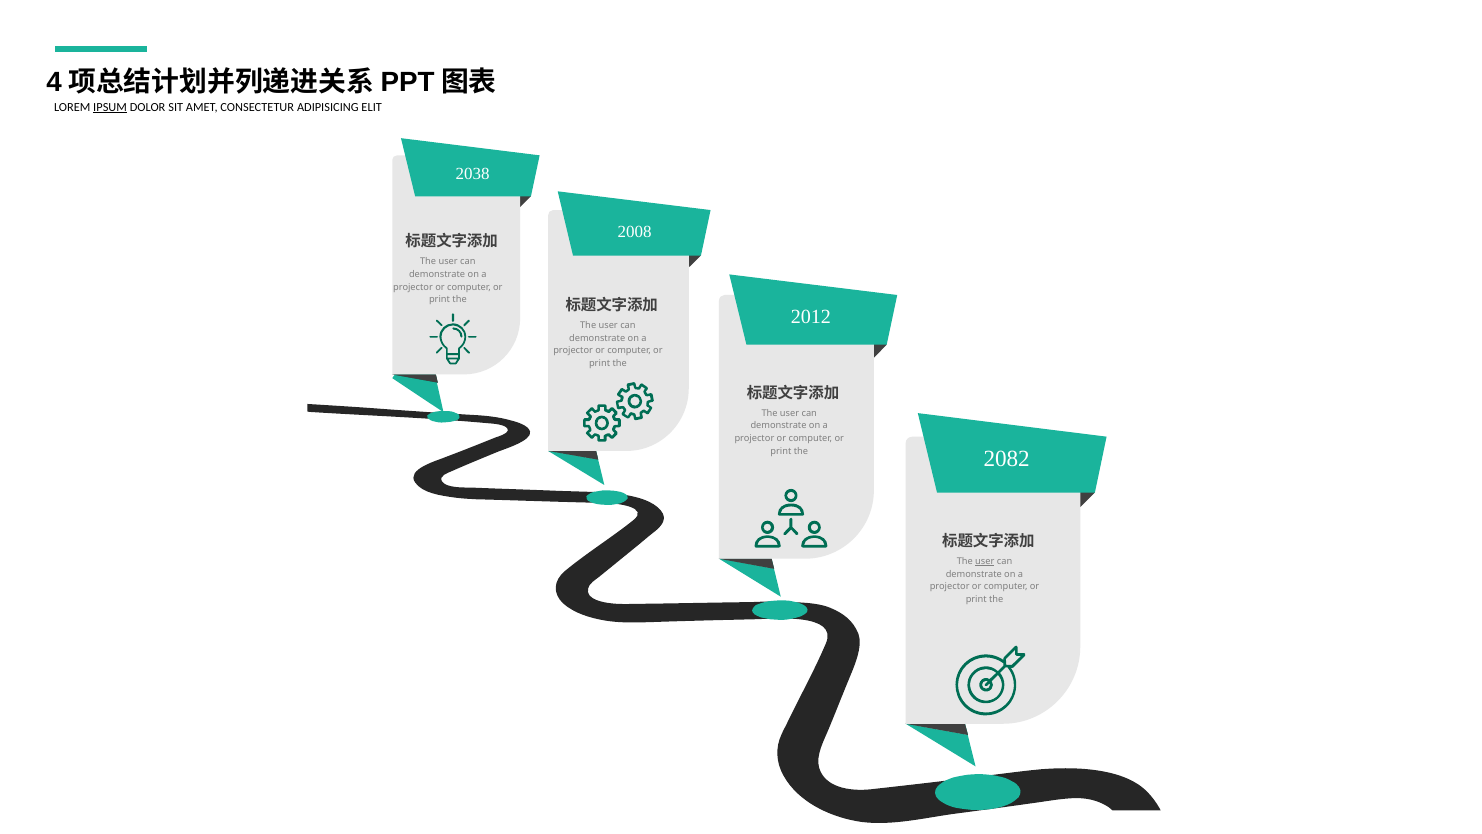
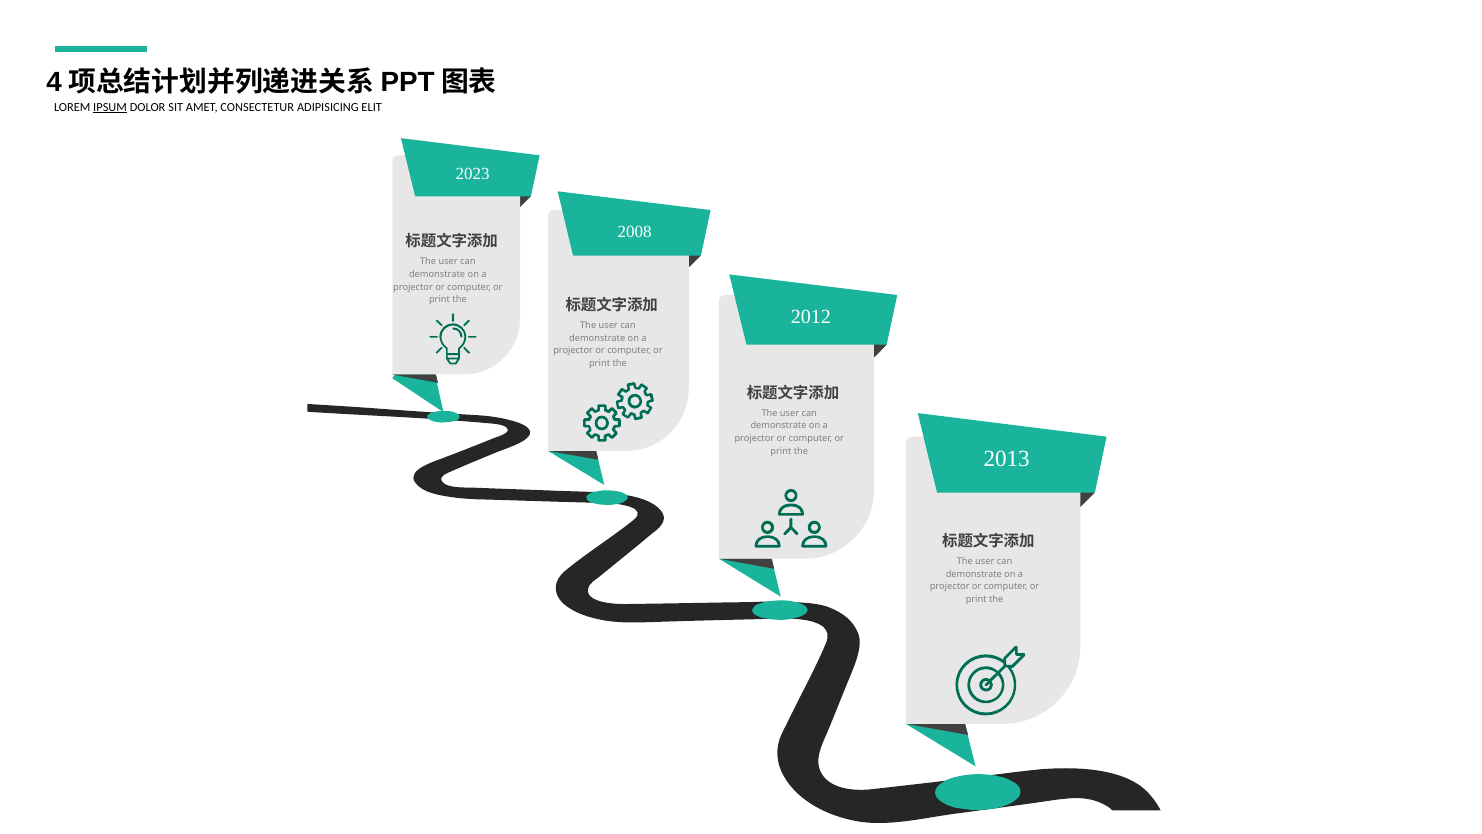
2038: 2038 -> 2023 (473, 174)
2082: 2082 -> 2013 (1007, 459)
user underline: present -> none (985, 561)
